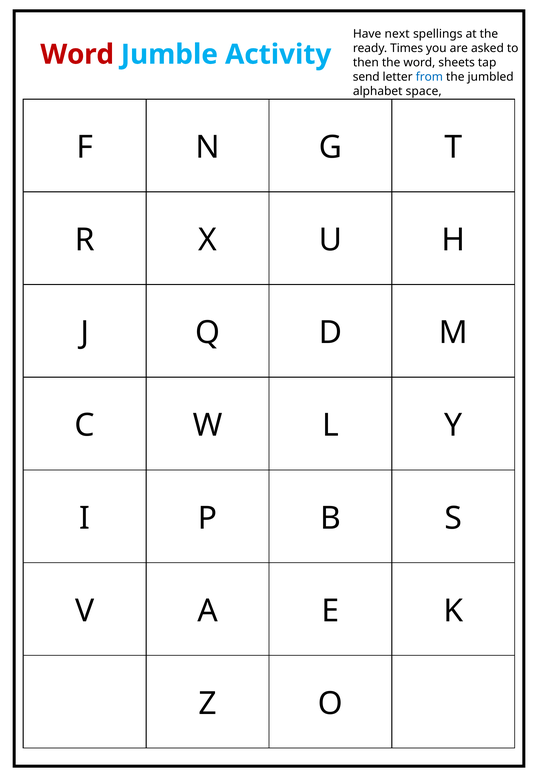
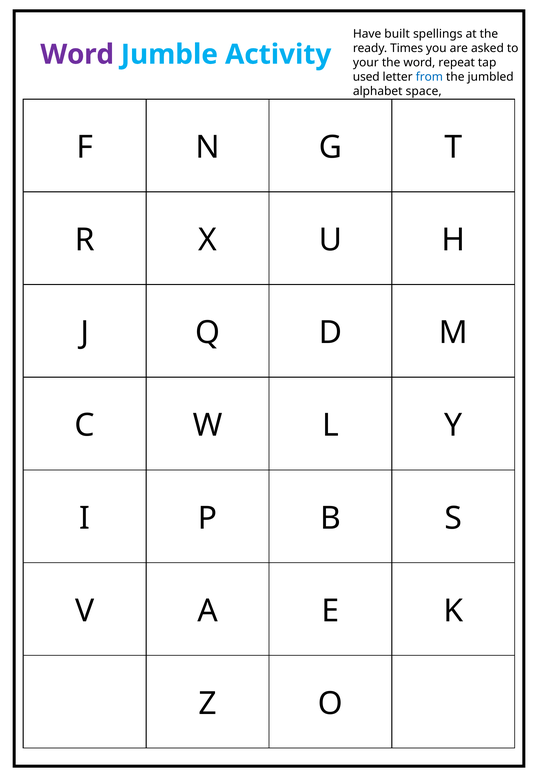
next: next -> built (397, 34)
Word colour: red -> purple (77, 54)
then: then -> your (366, 63)
sheets: sheets -> repeat (457, 63)
send: send -> used (366, 77)
